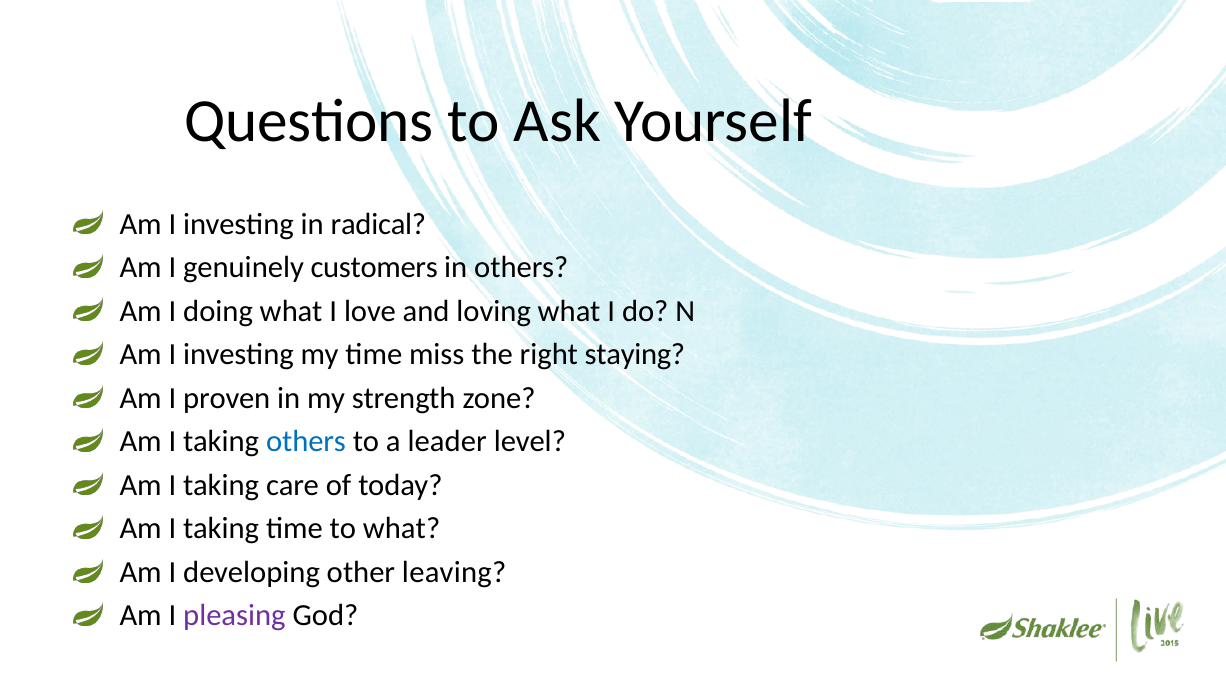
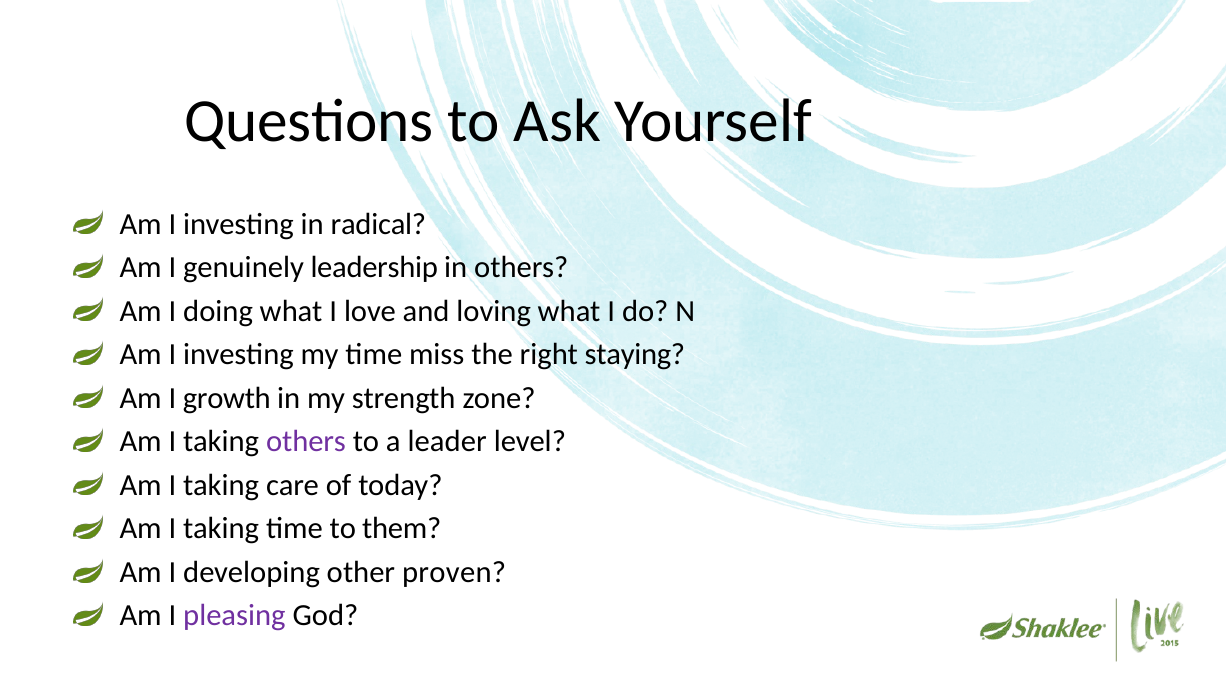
customers: customers -> leadership (374, 268)
proven: proven -> growth (227, 399)
others colour: blue -> purple (306, 442)
to what: what -> them (402, 529)
leaving: leaving -> proven (454, 573)
